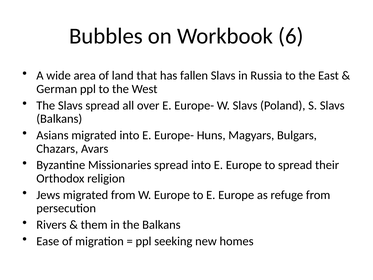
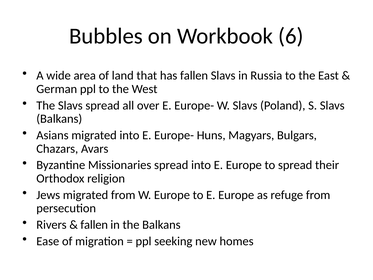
them: them -> fallen (94, 225)
